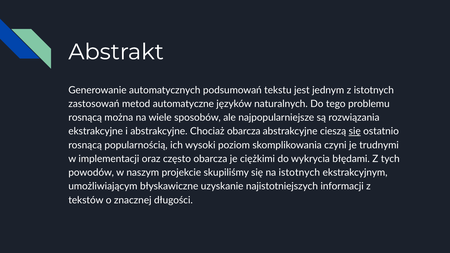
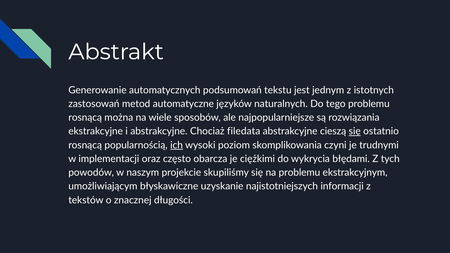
Chociaż obarcza: obarcza -> filedata (244, 131)
ich underline: none -> present (177, 145)
na istotnych: istotnych -> problemu (299, 173)
